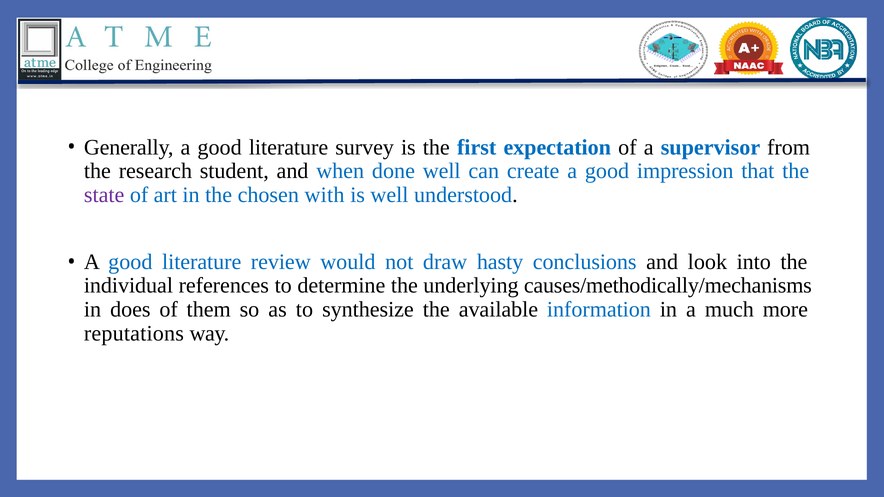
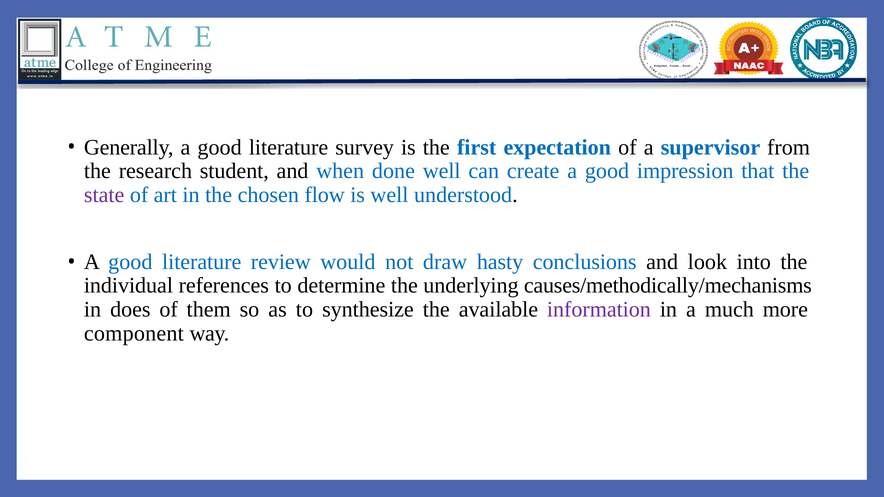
with: with -> flow (325, 195)
information colour: blue -> purple (599, 310)
reputations: reputations -> component (134, 333)
